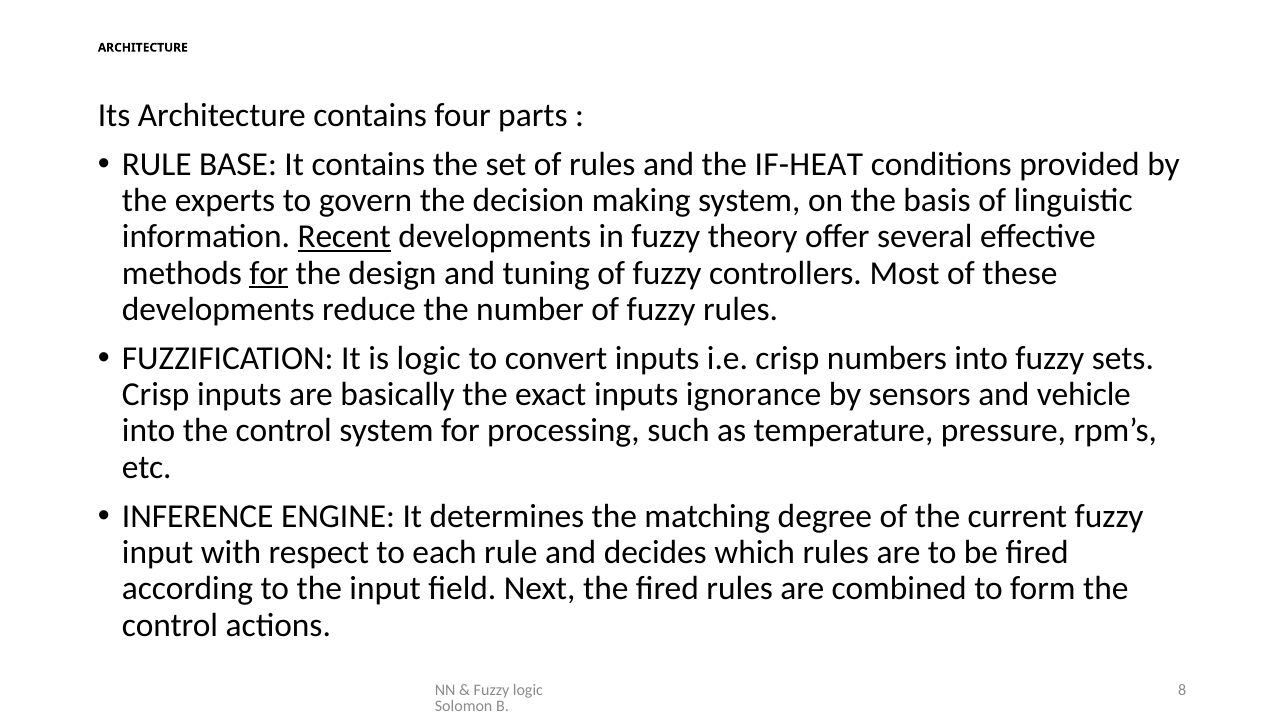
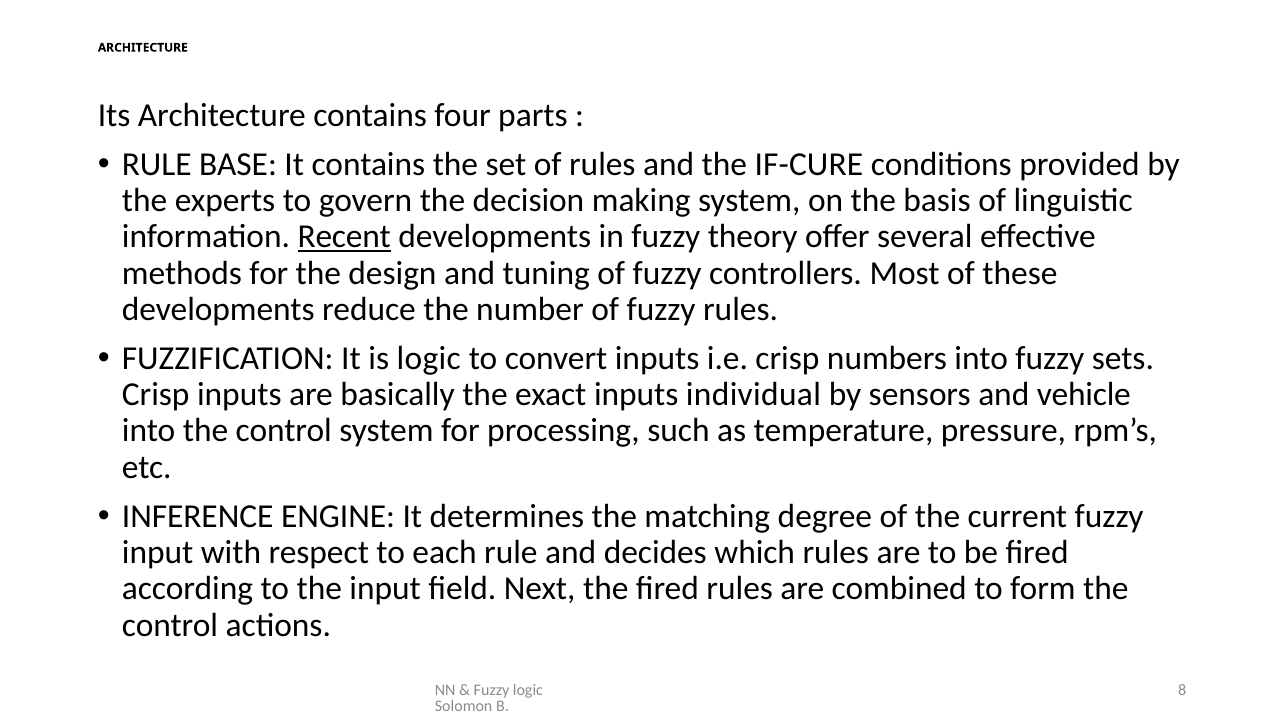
IF-HEAT: IF-HEAT -> IF-CURE (809, 164)
for underline: present -> none (269, 273)
ignorance: ignorance -> individual (753, 394)
